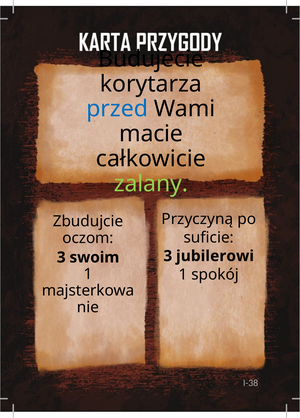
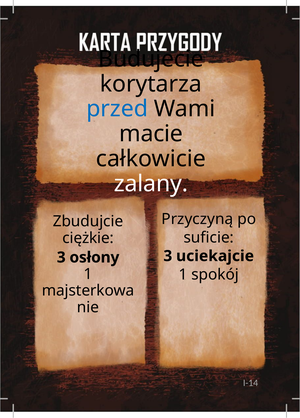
zalany colour: light green -> white (151, 183)
oczom: oczom -> ciężkie (88, 238)
jubilerowi: jubilerowi -> uciekajcie (215, 256)
swoim: swoim -> osłony (94, 257)
I-38: I-38 -> I-14 (251, 382)
